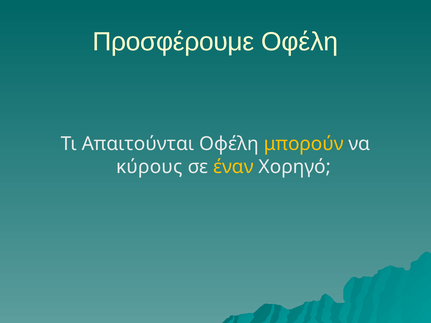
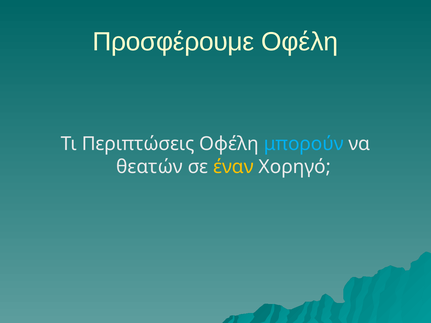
Απαιτούνται: Απαιτούνται -> Περιπτώσεις (138, 144)
μπορούν colour: yellow -> light blue (304, 144)
κύρους: κύρους -> θεατών (149, 167)
